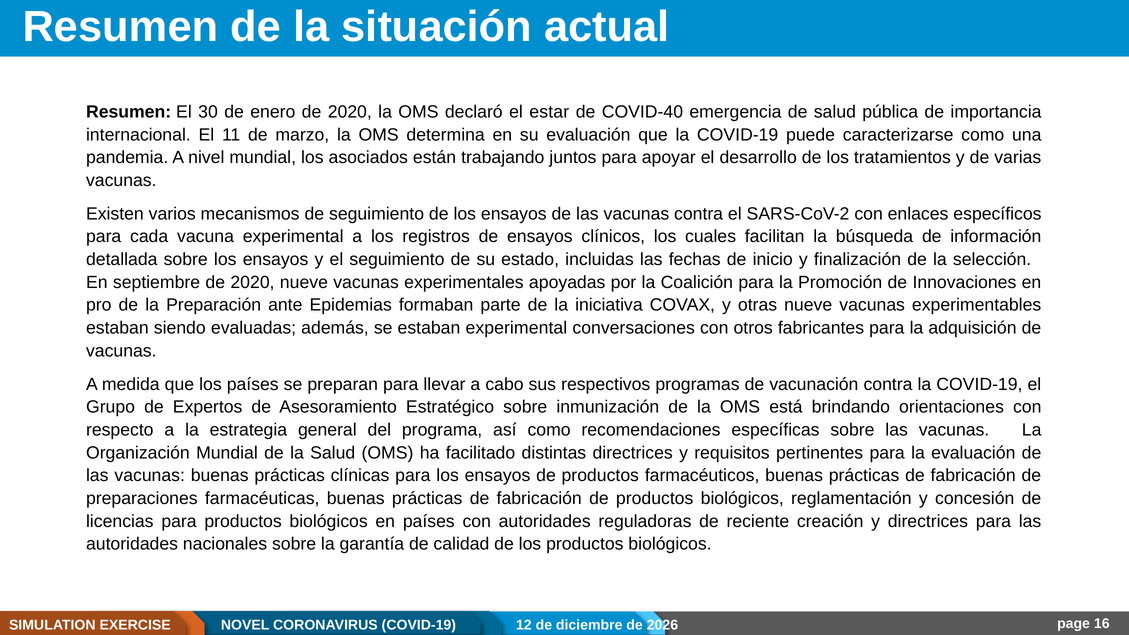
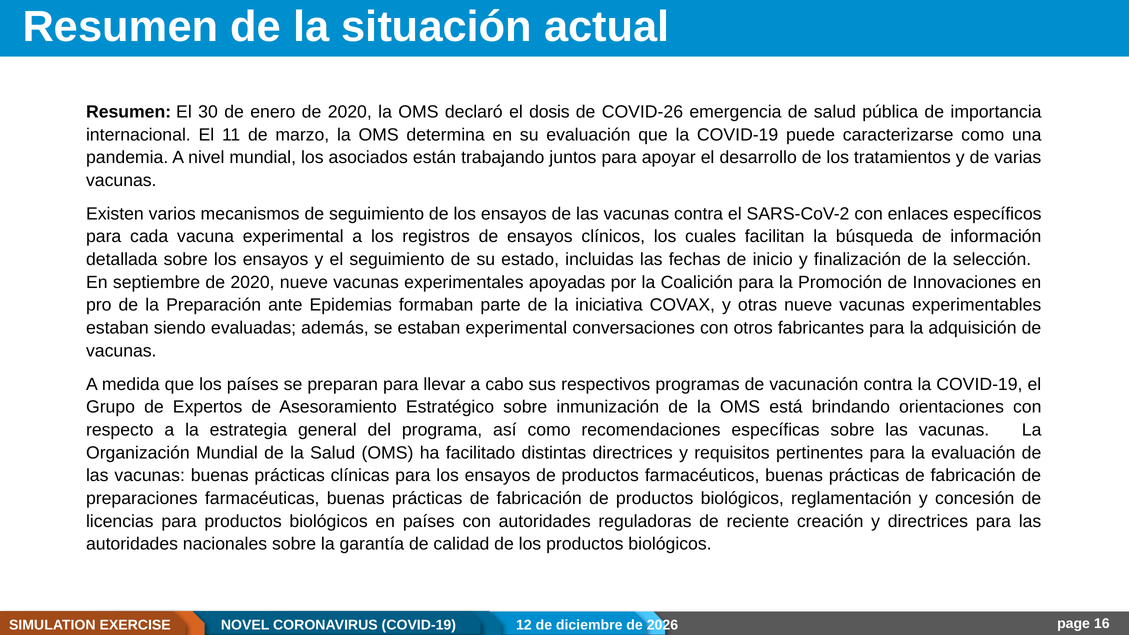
estar: estar -> dosis (549, 112)
COVID-40: COVID-40 -> COVID-26 (642, 112)
